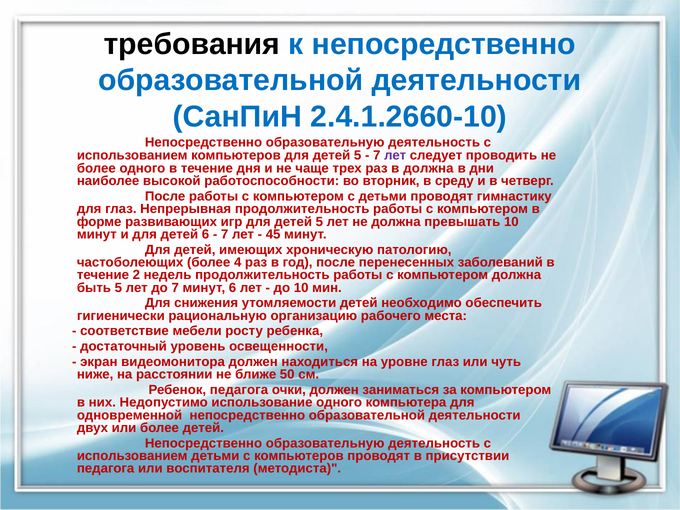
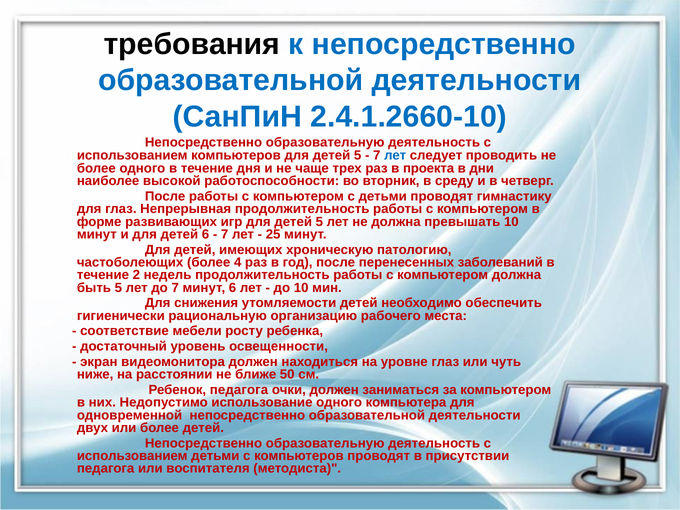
лет colour: purple -> blue (395, 156)
в должна: должна -> проекта (429, 168)
45: 45 -> 25 (273, 234)
